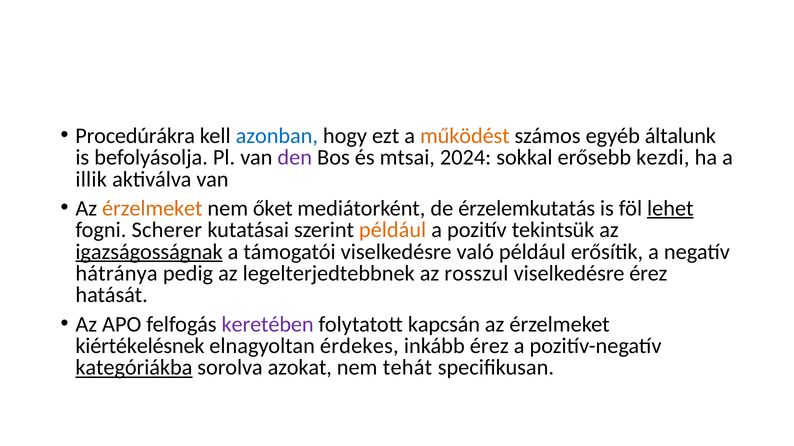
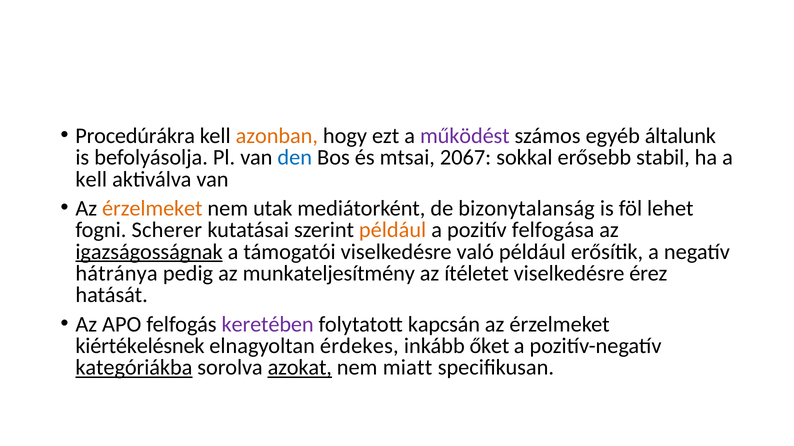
azonban colour: blue -> orange (277, 136)
működést colour: orange -> purple (465, 136)
den colour: purple -> blue (295, 158)
2024: 2024 -> 2067 (466, 158)
kezdi: kezdi -> stabil (663, 158)
illik: illik -> kell (91, 179)
őket: őket -> utak (273, 209)
érzelemkutatás: érzelemkutatás -> bizonytalanság (527, 209)
lehet underline: present -> none (670, 209)
tekintsük: tekintsük -> felfogása (553, 230)
legelterjedtebbnek: legelterjedtebbnek -> munkateljesítmény (329, 274)
rosszul: rosszul -> ítéletet (477, 274)
inkább érez: érez -> őket (489, 346)
azokat underline: none -> present (300, 368)
tehát: tehát -> miatt (408, 368)
